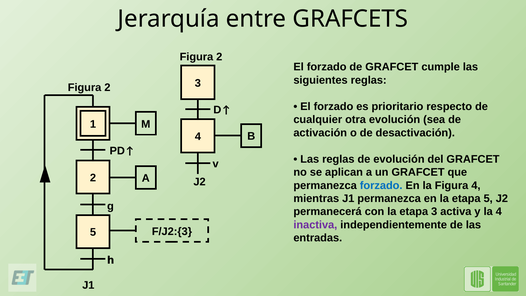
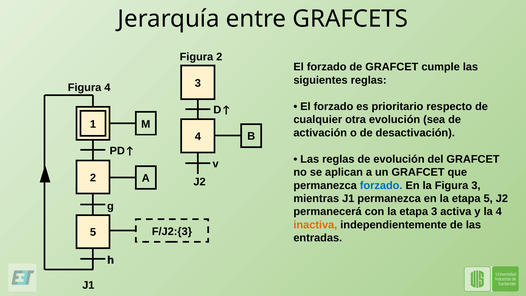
2: 2 -> 4 (107, 87)
Figura 4: 4 -> 3 (476, 185)
inactiva colour: purple -> orange (315, 225)
